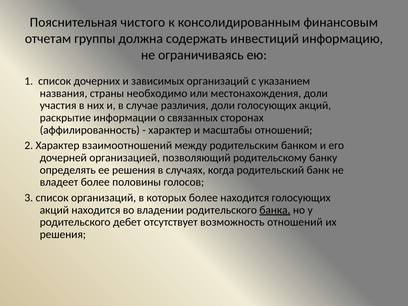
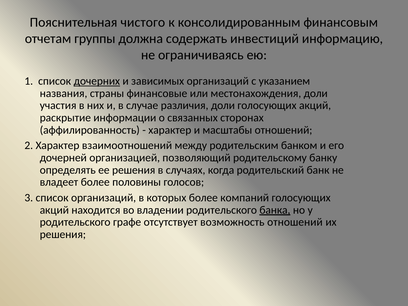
дочерних underline: none -> present (97, 81)
необходимо: необходимо -> финансовые (157, 93)
более находится: находится -> компаний (245, 198)
дебет: дебет -> графе (127, 222)
